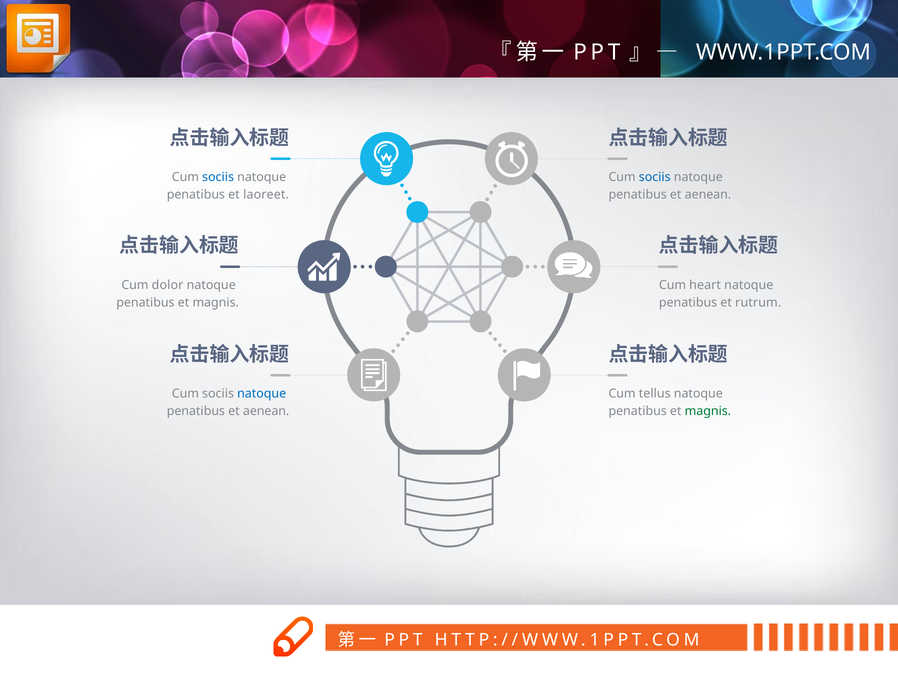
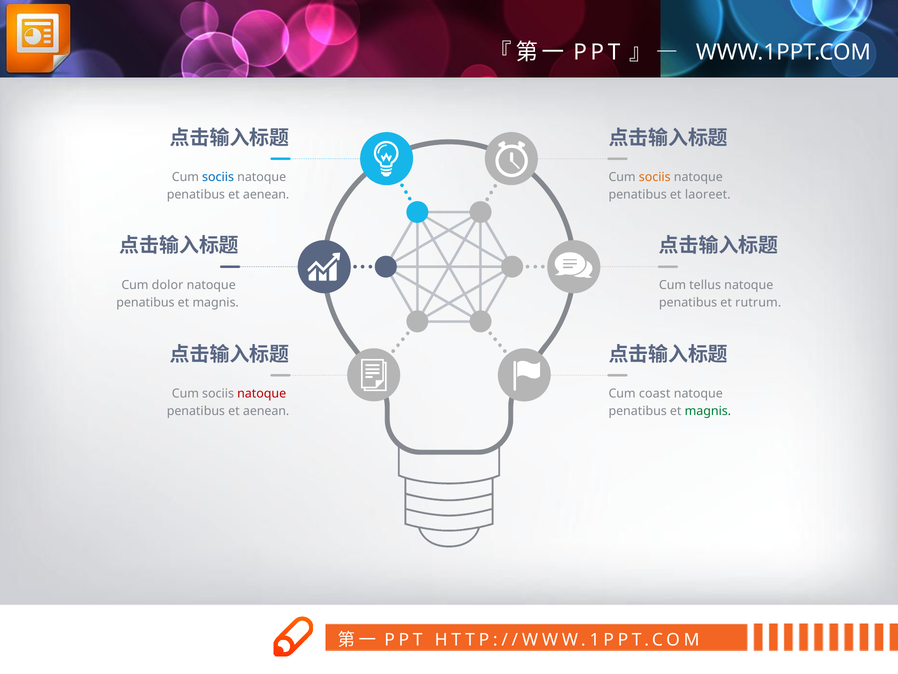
sociis colour: blue -> orange (655, 177)
laoreet: laoreet -> aenean (266, 194)
aenean: aenean -> laoreet (708, 194)
heart: heart -> tellus (705, 285)
natoque colour: blue -> red (262, 393)
tellus: tellus -> coast (655, 393)
